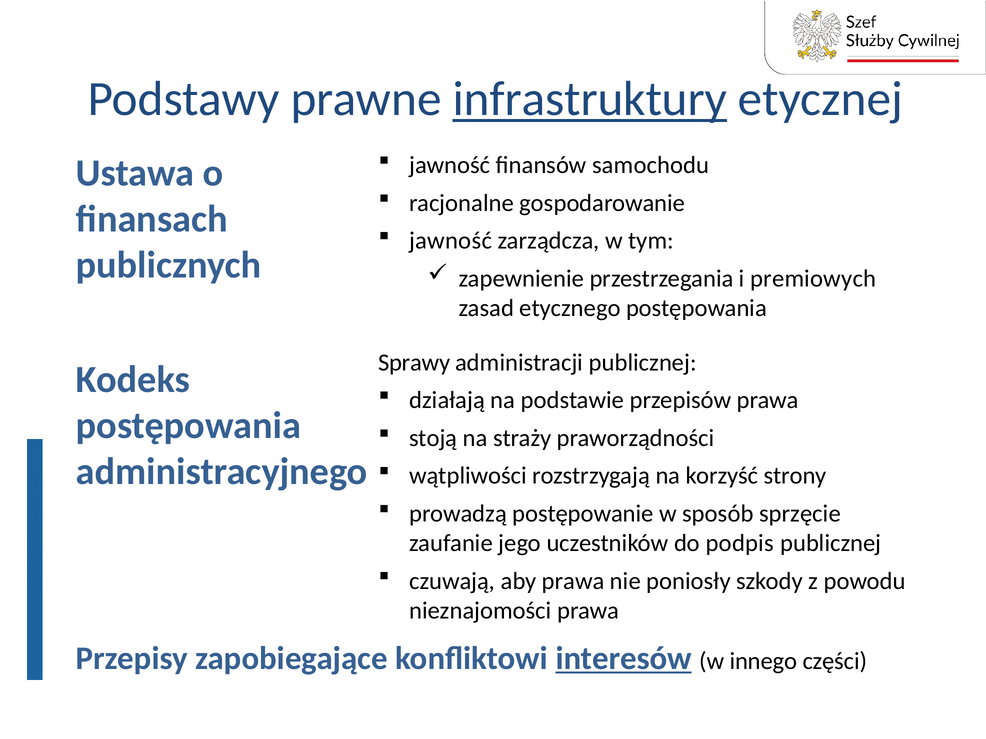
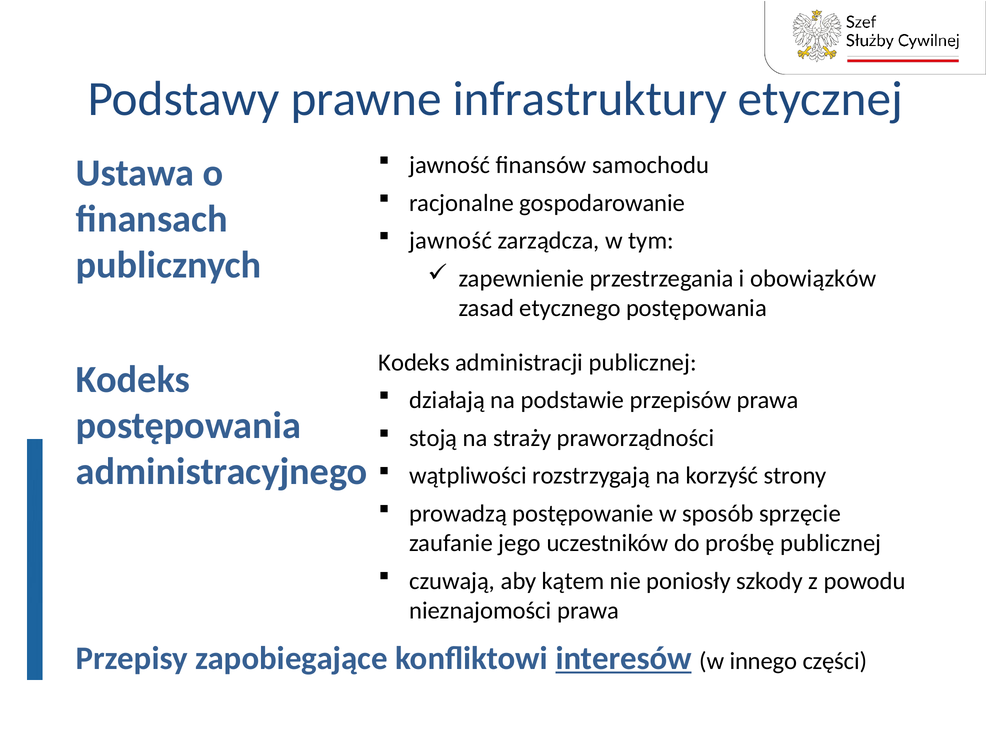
infrastruktury underline: present -> none (590, 99)
premiowych: premiowych -> obowiązków (813, 279)
Sprawy: Sprawy -> Kodeks (414, 363)
podpis: podpis -> prośbę (740, 543)
aby prawa: prawa -> kątem (573, 581)
